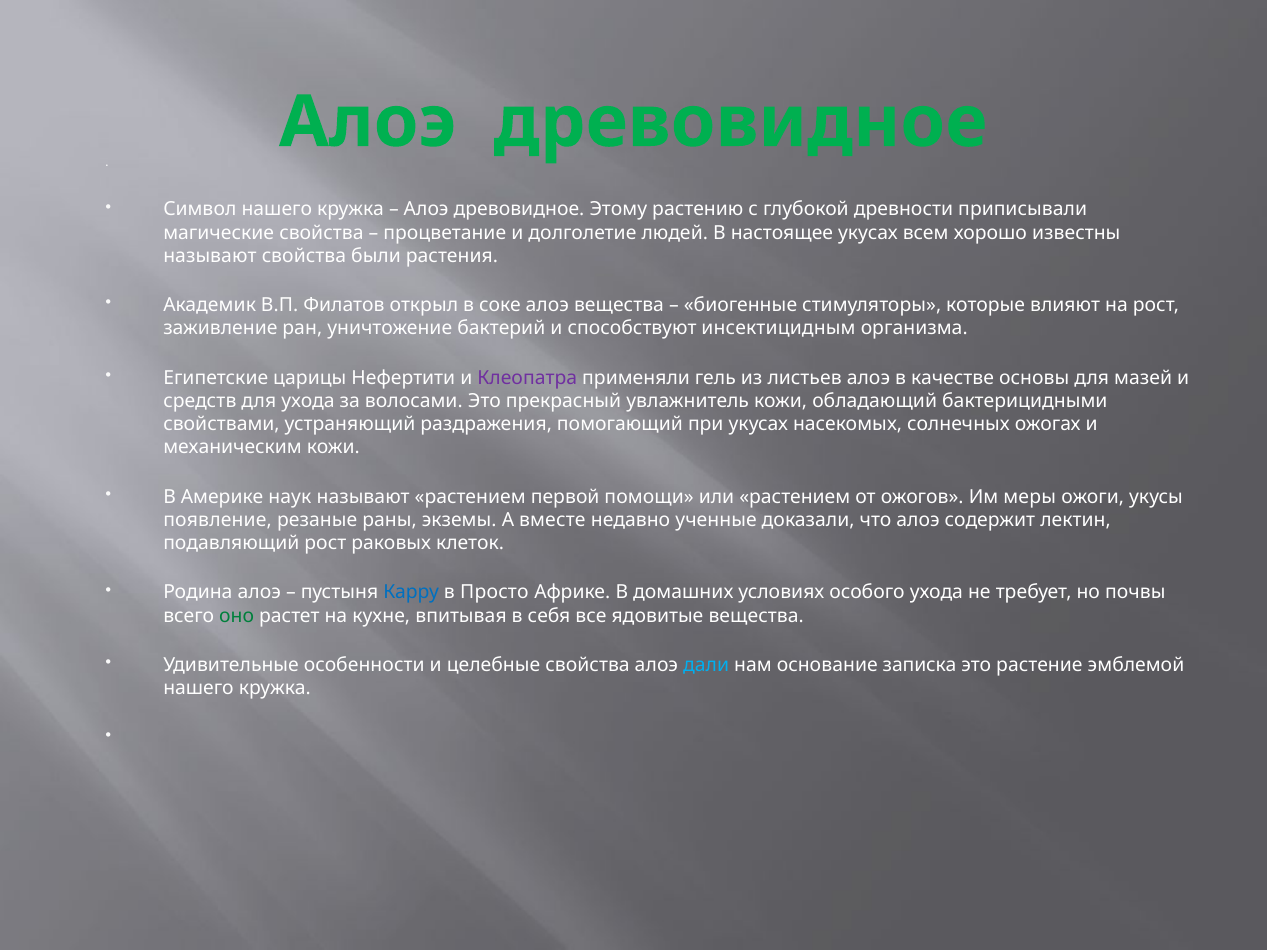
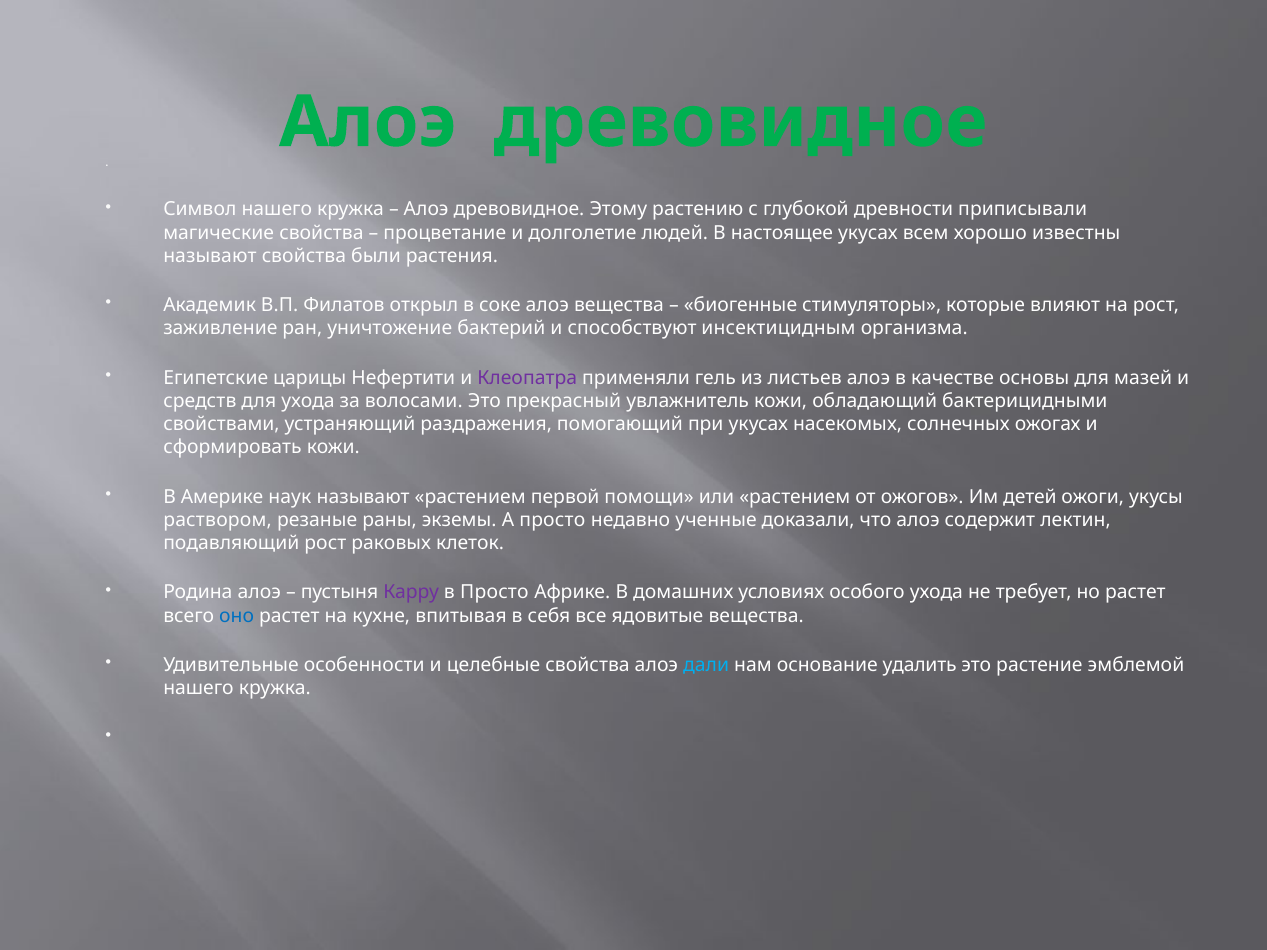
механическим: механическим -> сформировать (233, 448)
меры: меры -> детей (1030, 497)
появление: появление -> раствором (218, 520)
А вместе: вместе -> просто (552, 520)
Карру colour: blue -> purple (411, 593)
но почвы: почвы -> растет (1135, 593)
оно colour: green -> blue (237, 616)
записка: записка -> удалить (920, 665)
